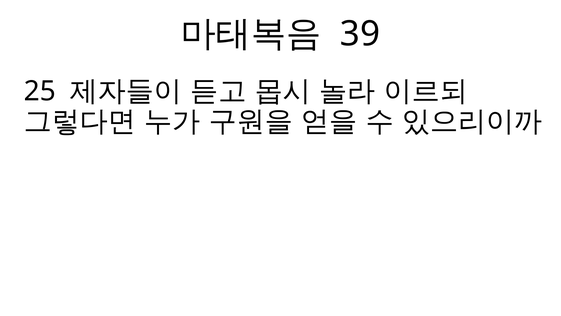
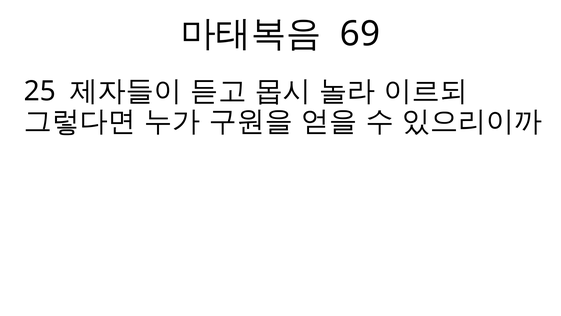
39: 39 -> 69 (360, 34)
